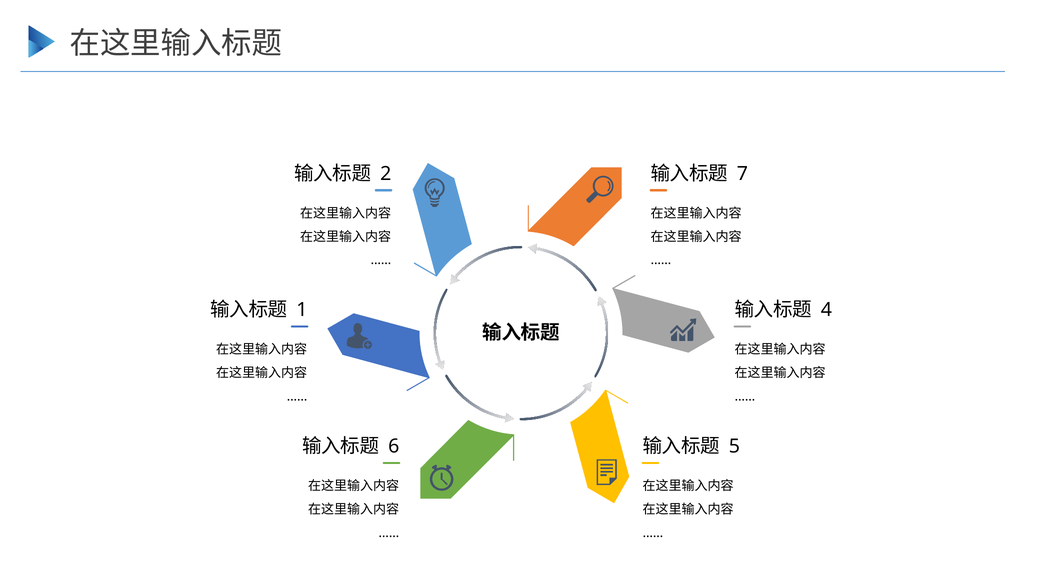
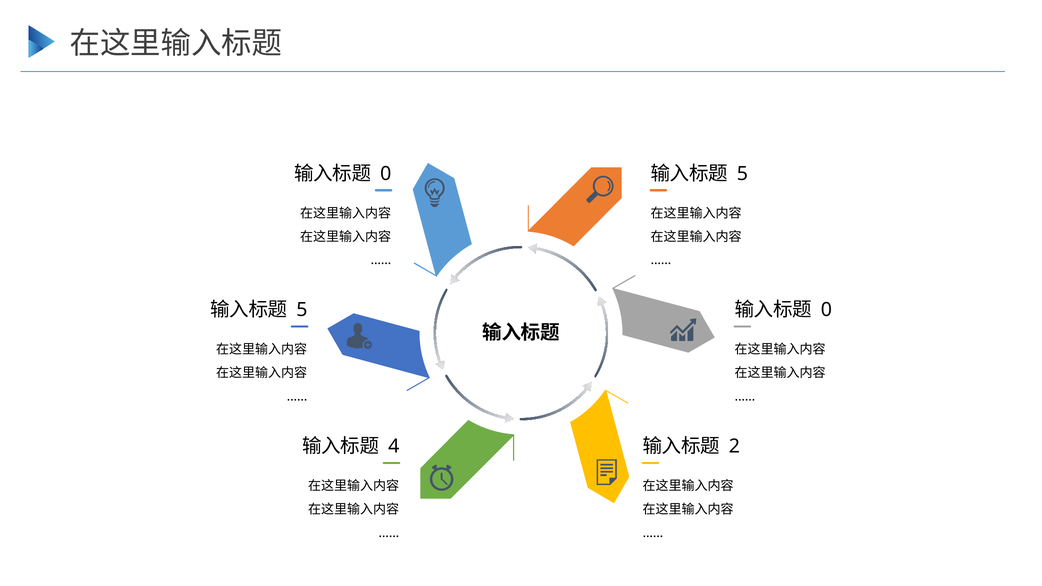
2: 2 -> 0 (386, 174)
7: 7 -> 5 (742, 174)
1: 1 -> 5 (302, 310)
4: 4 -> 0 (826, 310)
6: 6 -> 4 (394, 447)
5: 5 -> 2 (734, 447)
